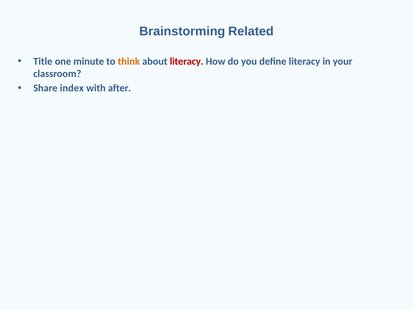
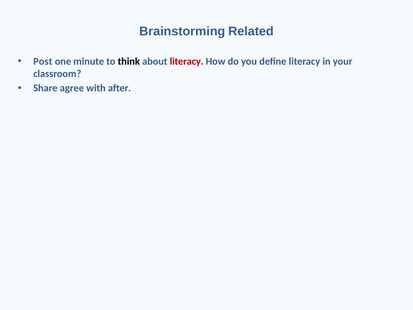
Title: Title -> Post (43, 61)
think colour: orange -> black (129, 61)
index: index -> agree (72, 88)
